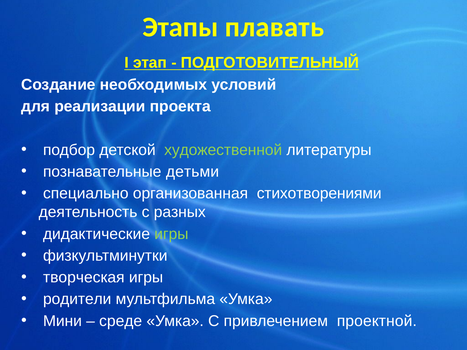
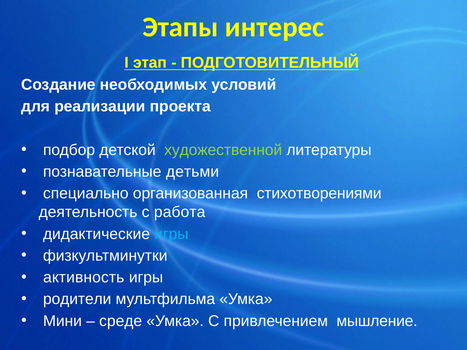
плавать: плавать -> интерес (275, 27)
разных: разных -> работа (180, 212)
игры colour: light green -> light blue (171, 234)
творческая: творческая -> активность (84, 278)
проектной: проектной -> мышление (377, 321)
